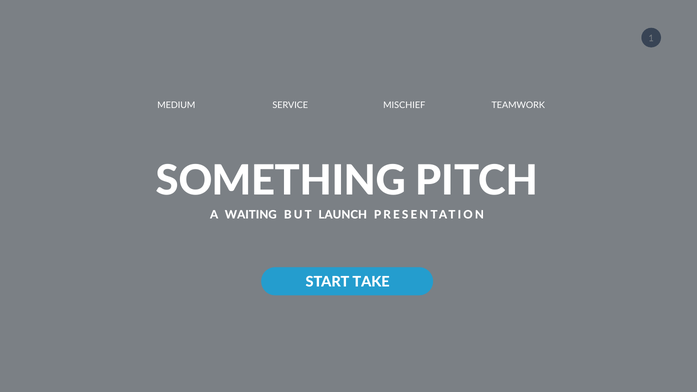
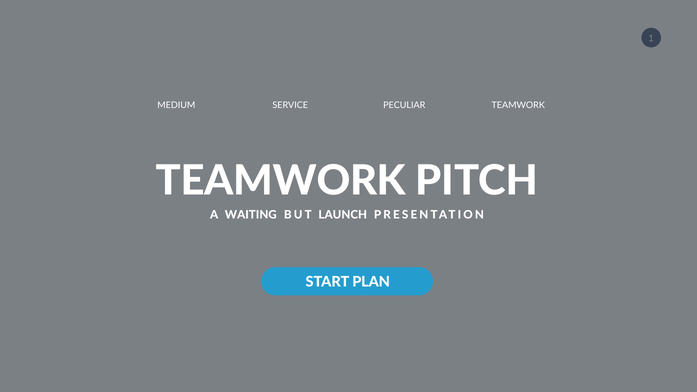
MISCHIEF: MISCHIEF -> PECULIAR (404, 105)
SOMETHING: SOMETHING -> TEAMWORK (281, 181)
TAKE: TAKE -> PLAN (371, 282)
